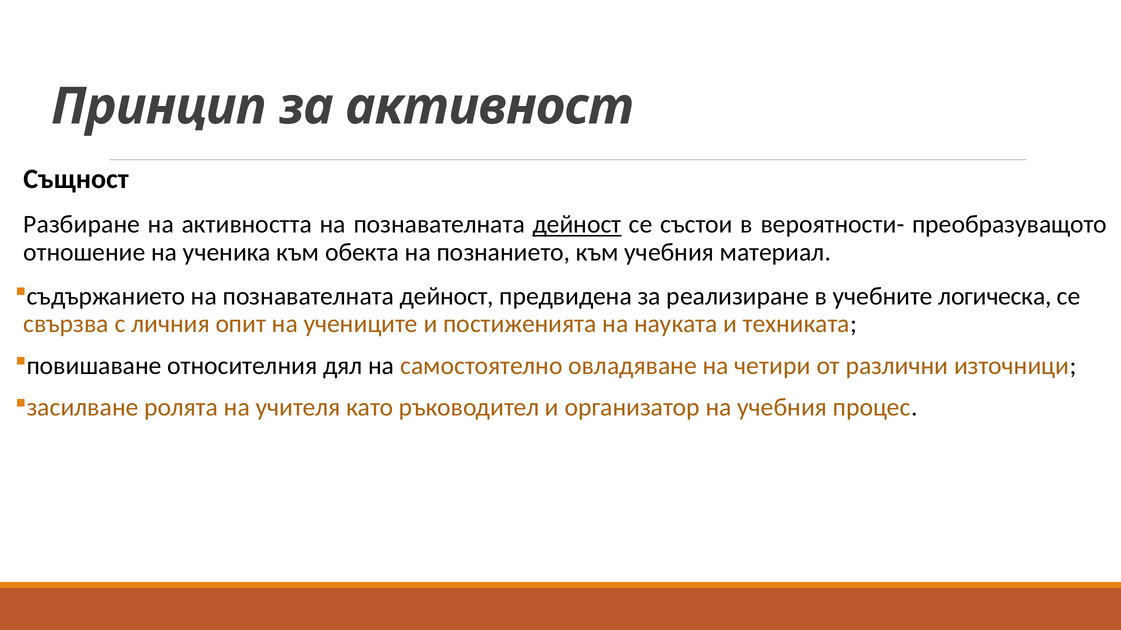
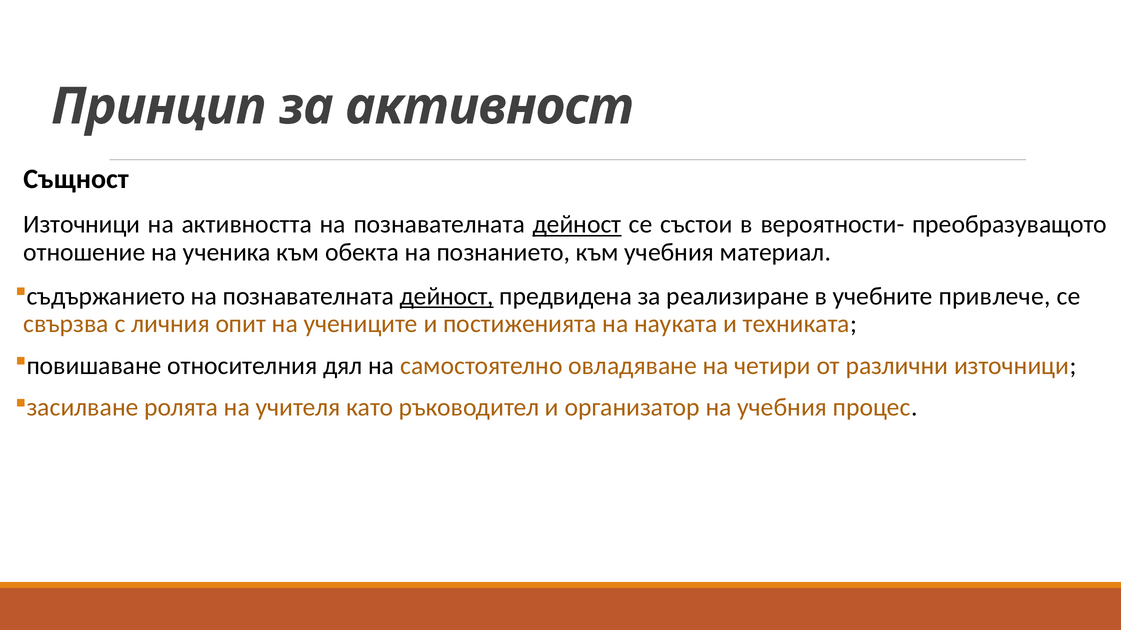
Разбиране: Разбиране -> Източници (82, 225)
дейност underline: none -> present (447, 297)
логическа: логическа -> привлече (995, 297)
